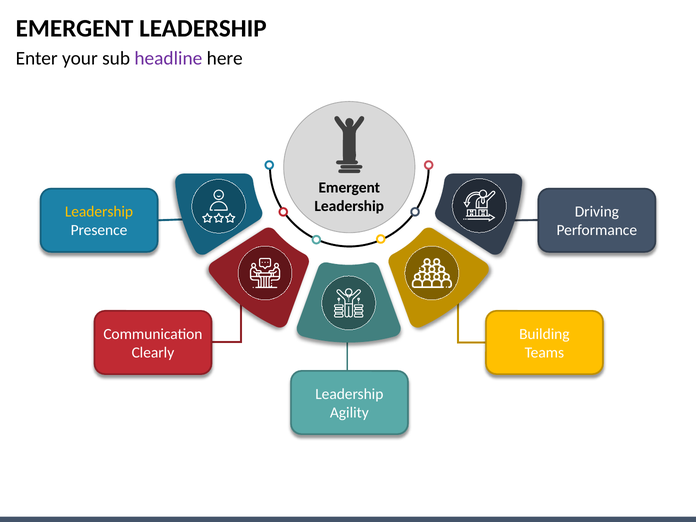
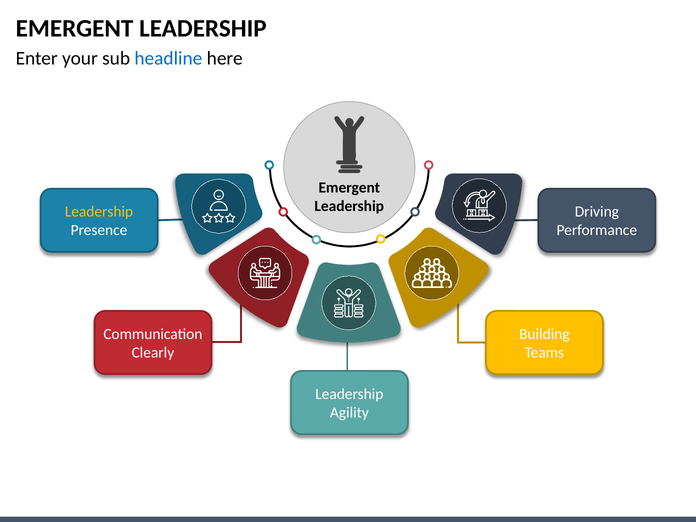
headline colour: purple -> blue (168, 58)
